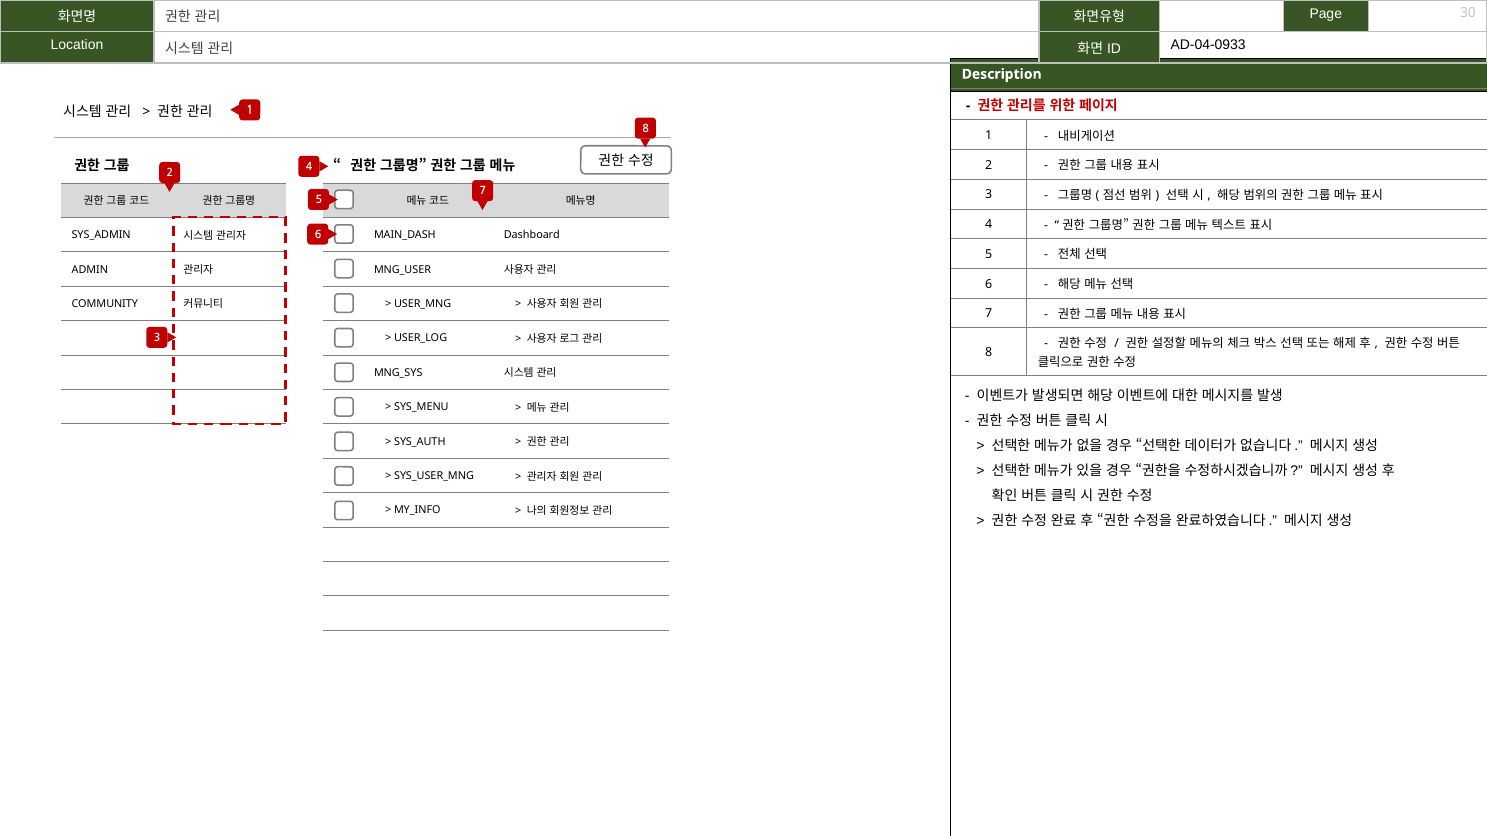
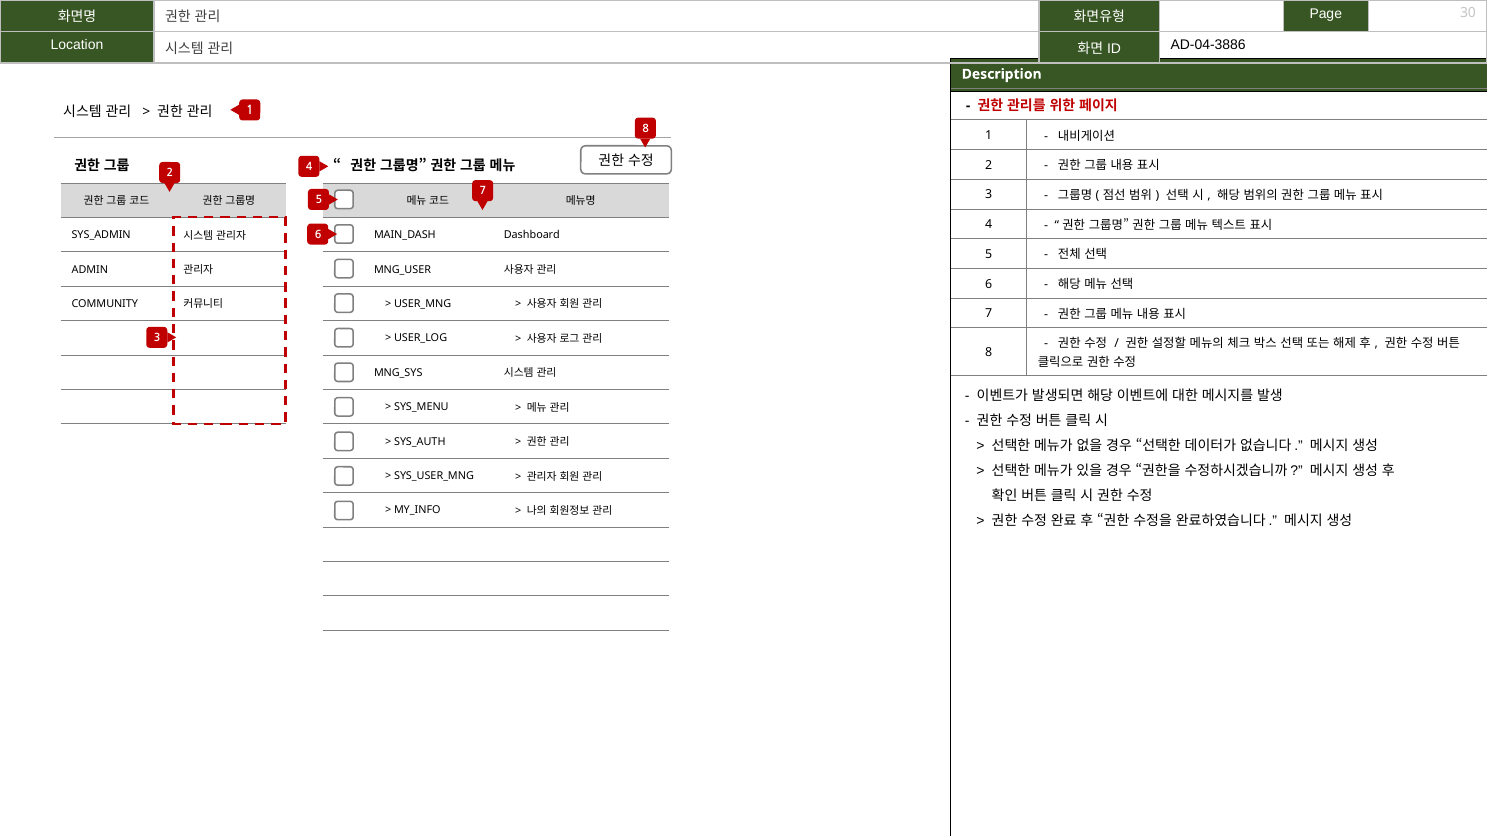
AD-04-0933: AD-04-0933 -> AD-04-3886 (1208, 45)
